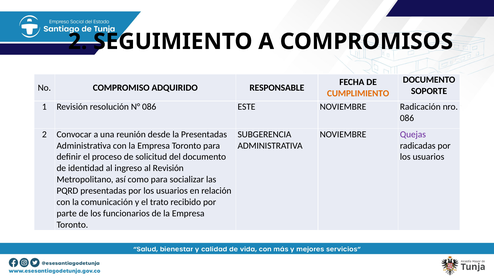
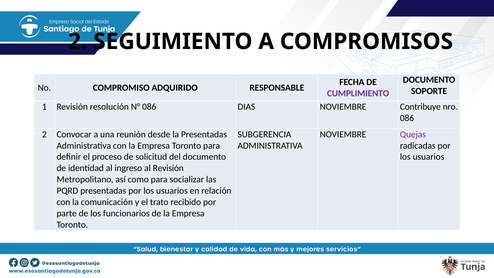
CUMPLIMIENTO colour: orange -> purple (358, 93)
ESTE: ESTE -> DIAS (246, 107)
Radicación: Radicación -> Contribuye (420, 107)
